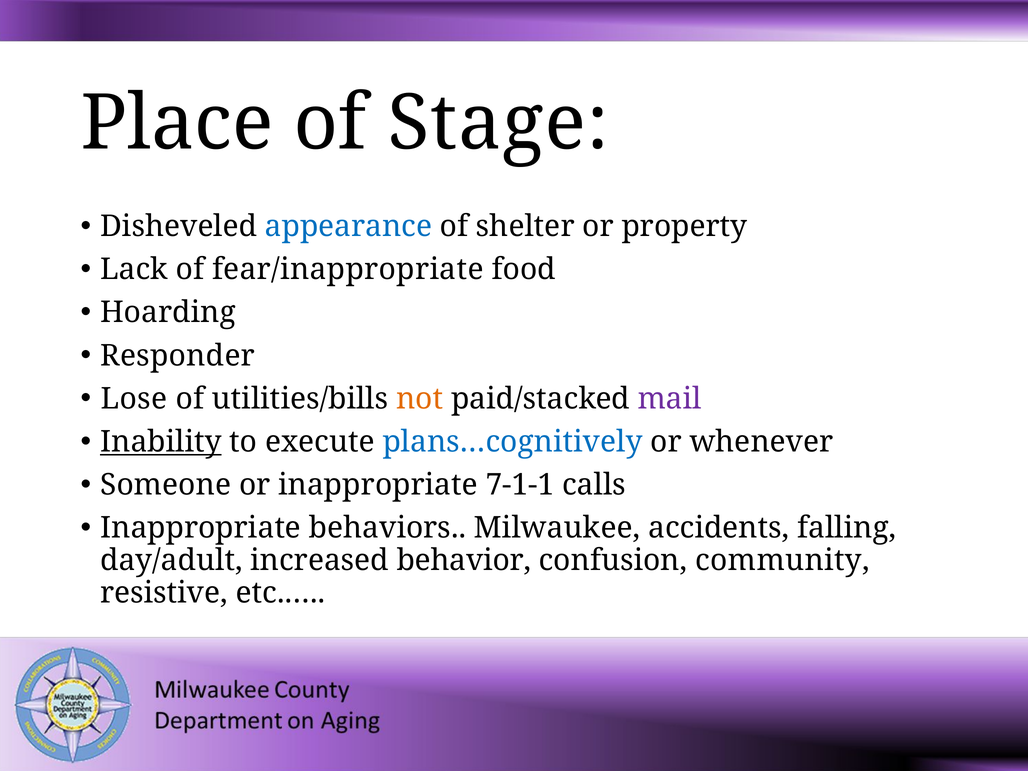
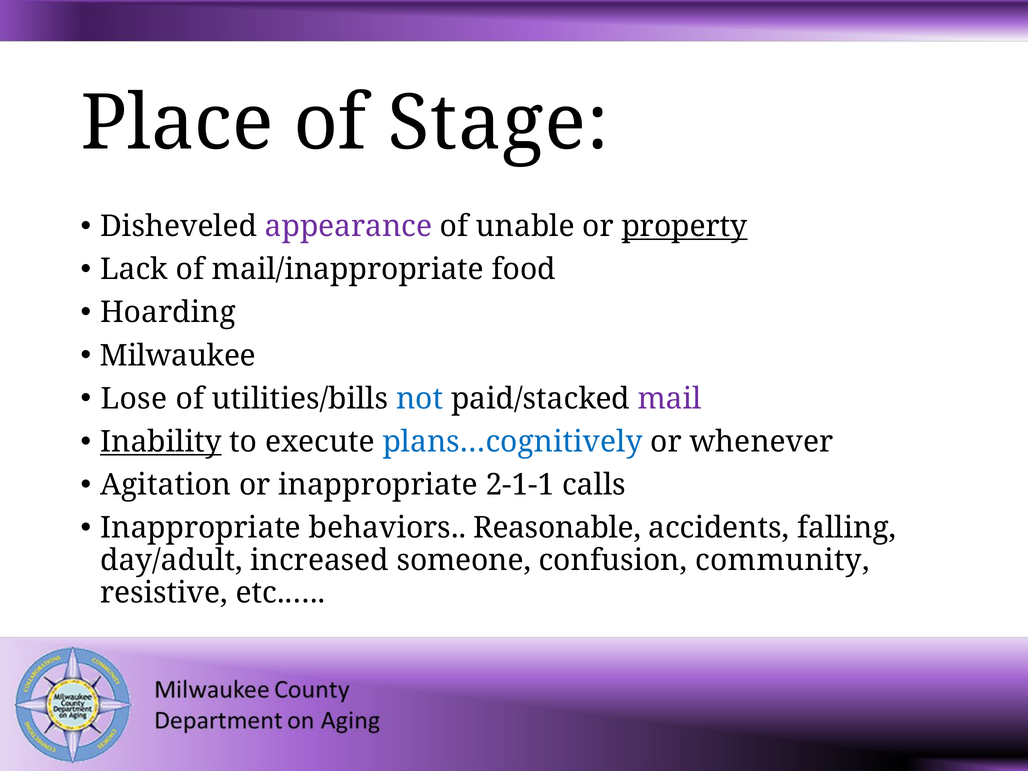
appearance colour: blue -> purple (349, 226)
shelter: shelter -> unable (525, 226)
property underline: none -> present (684, 226)
fear/inappropriate: fear/inappropriate -> mail/inappropriate (348, 269)
Responder: Responder -> Milwaukee (178, 356)
not colour: orange -> blue (420, 399)
Someone: Someone -> Agitation (166, 485)
7-1-1: 7-1-1 -> 2-1-1 (520, 485)
Milwaukee: Milwaukee -> Reasonable (557, 528)
behavior: behavior -> someone (464, 560)
